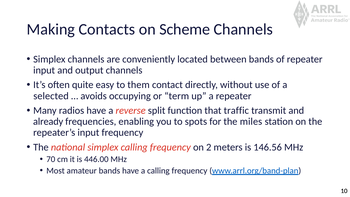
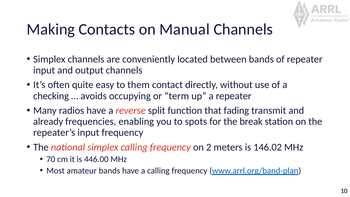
Scheme: Scheme -> Manual (185, 29)
selected: selected -> checking (51, 96)
traffic: traffic -> fading (236, 110)
miles: miles -> break (251, 121)
146.56: 146.56 -> 146.02 (268, 147)
